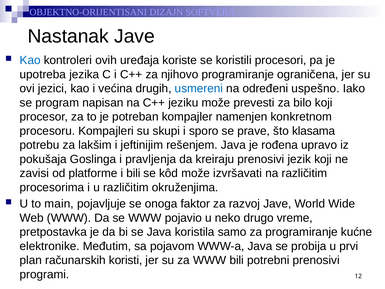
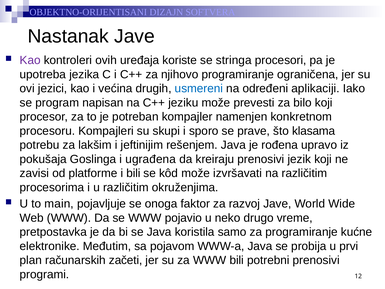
Kao colour: blue -> purple (30, 60)
koristili: koristili -> stringa (234, 60)
uspešno: uspešno -> aplikaciji (316, 88)
pravljenja: pravljenja -> ugrađena (151, 159)
koristi: koristi -> začeti (126, 260)
